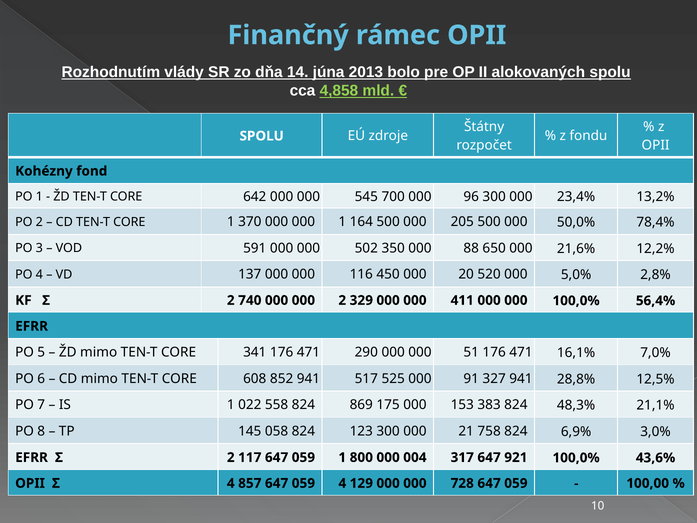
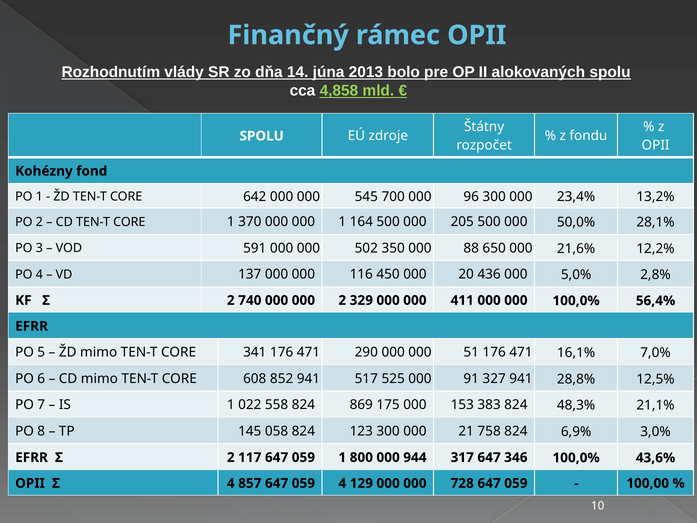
78,4%: 78,4% -> 28,1% (656, 222)
520: 520 -> 436 (489, 274)
004: 004 -> 944 (415, 457)
921: 921 -> 346 (516, 457)
